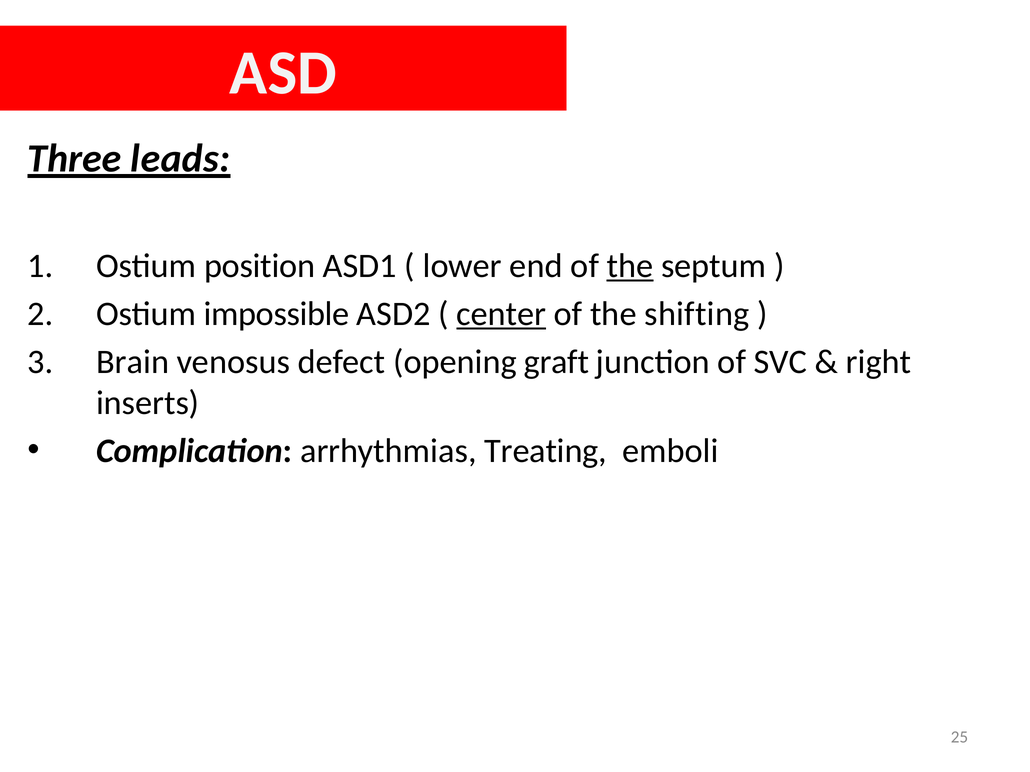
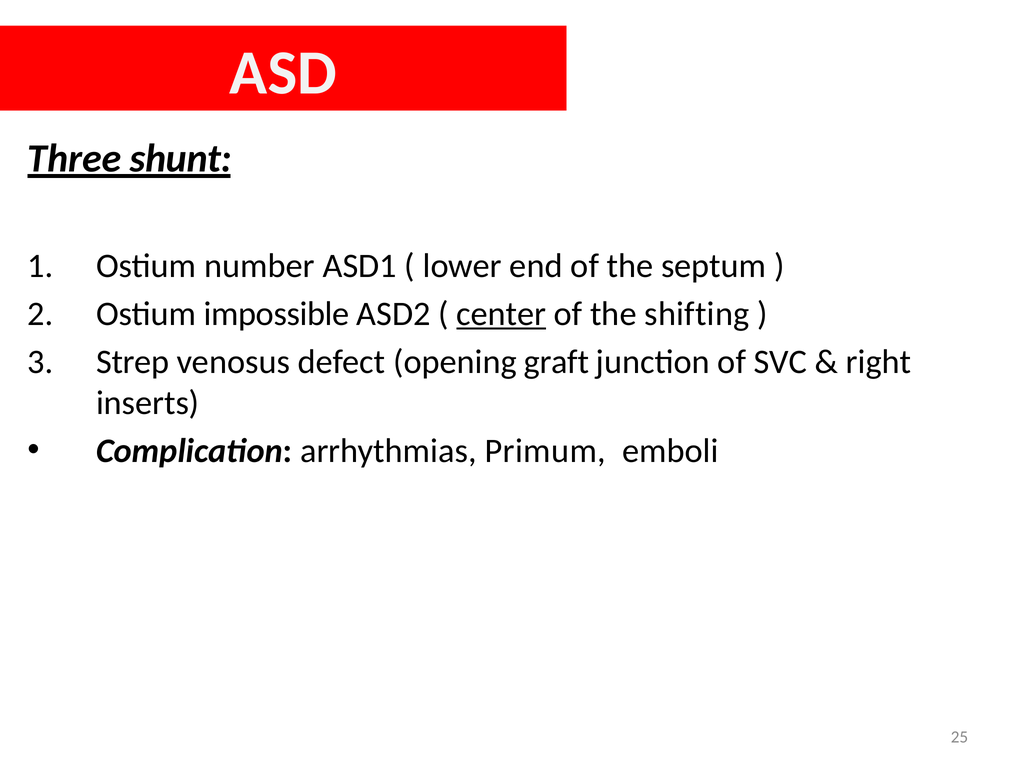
leads: leads -> shunt (181, 159)
position: position -> number (259, 266)
the underline: present -> none (630, 266)
Brain: Brain -> Strep (133, 362)
Treating: Treating -> Primum (545, 451)
